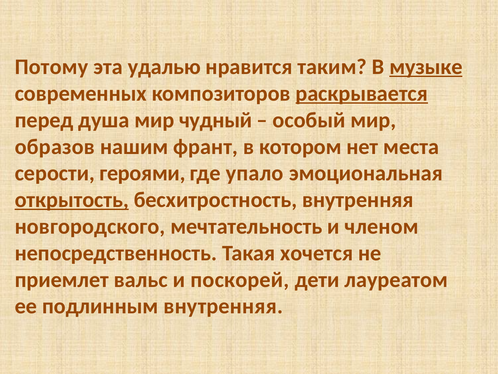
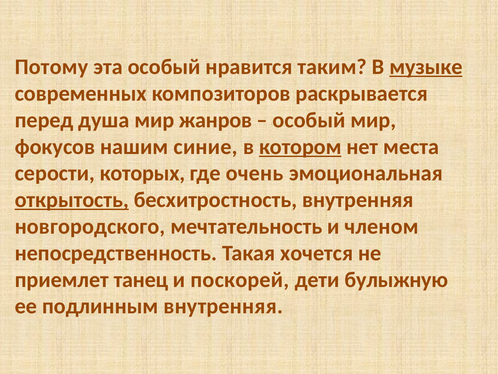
эта удалью: удалью -> особый (164, 67)
раскрывается underline: present -> none (362, 93)
чудный: чудный -> жанров (216, 120)
образов: образов -> фокусов (55, 147)
франт: франт -> синие (205, 147)
котором underline: none -> present (300, 147)
героями: героями -> которых (142, 173)
упало: упало -> очень (255, 173)
вальс: вальс -> танец (141, 279)
лауреатом: лауреатом -> булыжную (396, 279)
